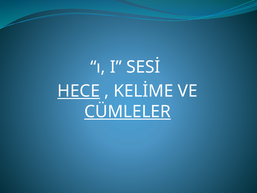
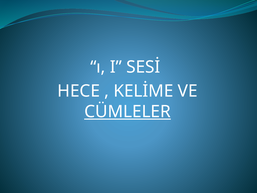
HECE underline: present -> none (79, 91)
